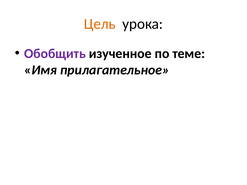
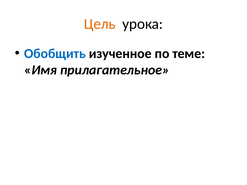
Обобщить colour: purple -> blue (55, 54)
